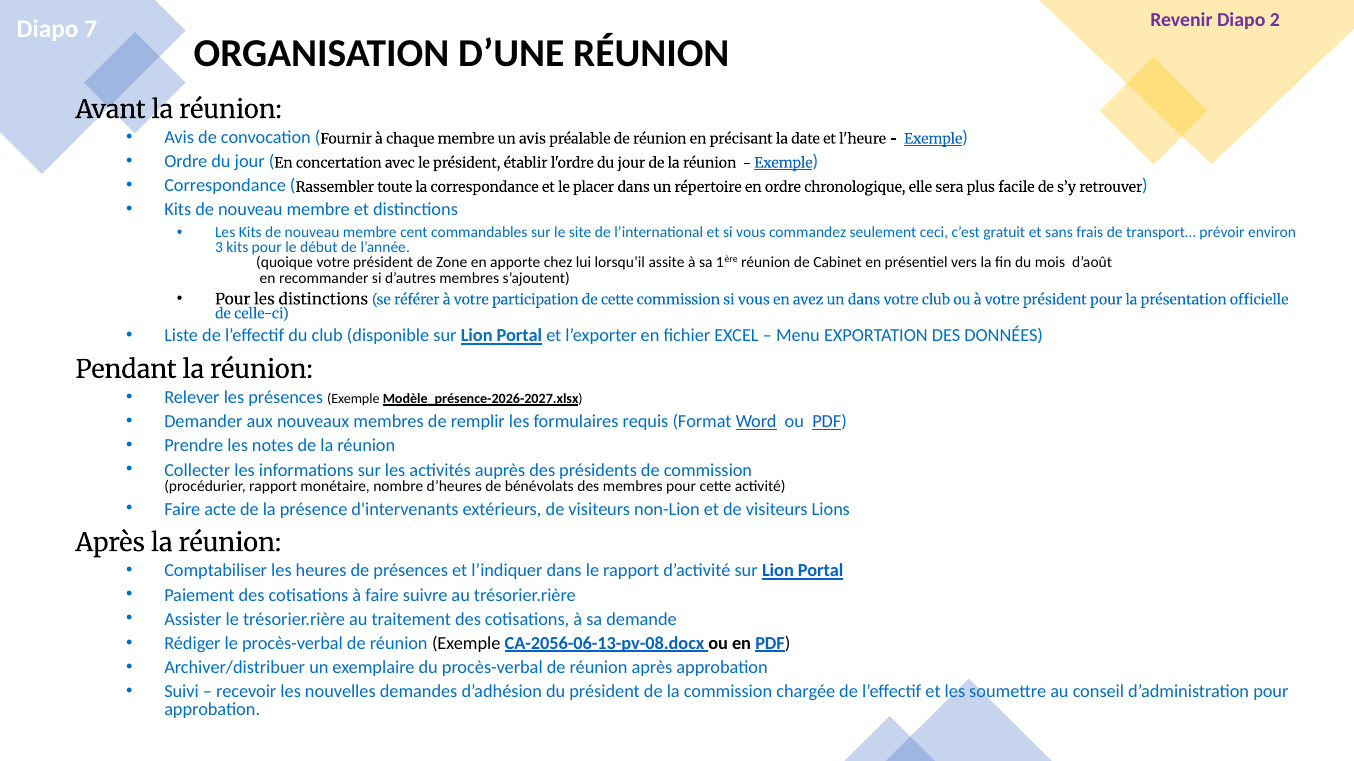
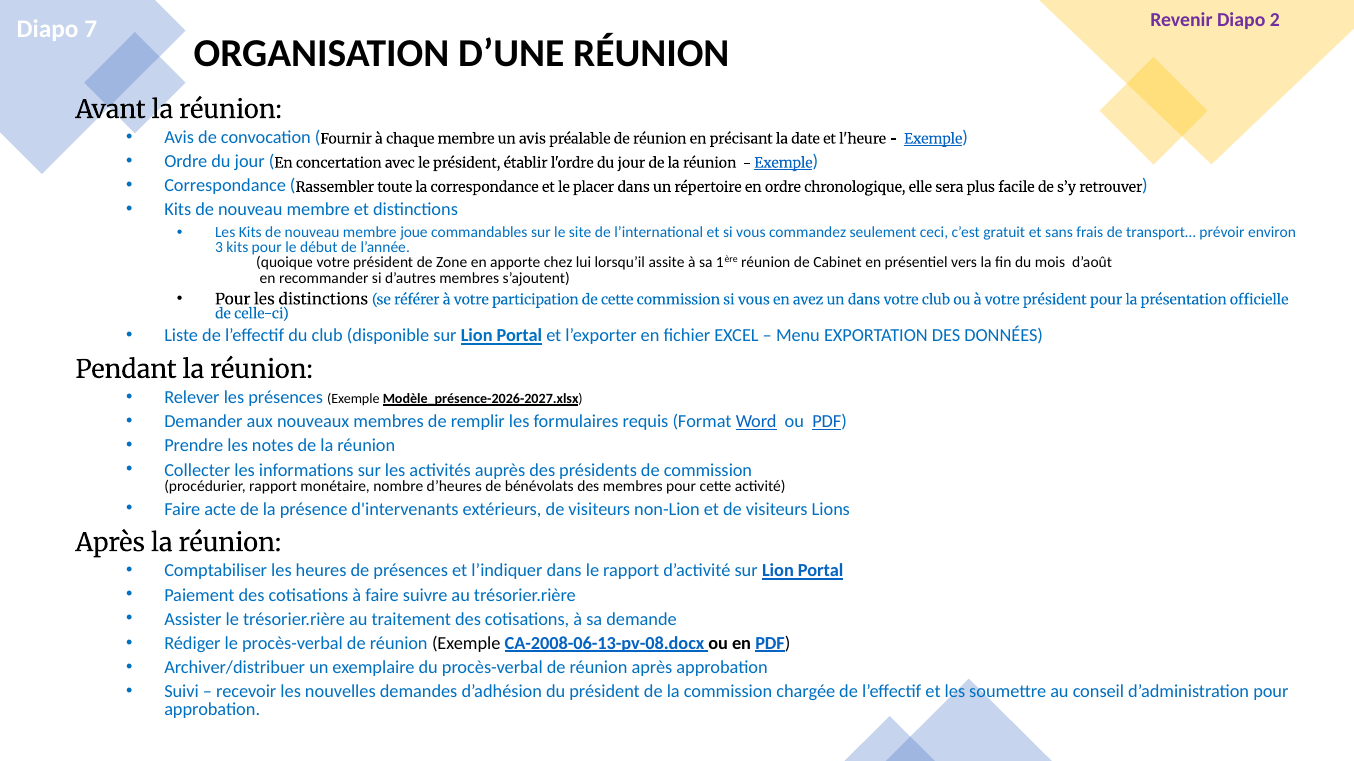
cent: cent -> joue (414, 233)
CA-2056-06-13-pv-08.docx: CA-2056-06-13-pv-08.docx -> CA-2008-06-13-pv-08.docx (604, 644)
